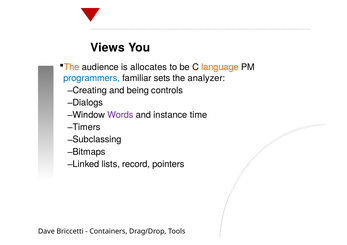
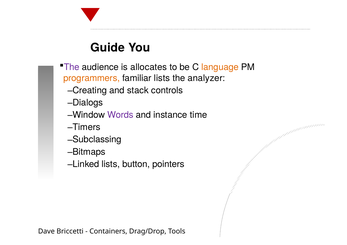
Views: Views -> Guide (108, 48)
The colour: orange -> purple (72, 67)
programmers colour: blue -> orange (92, 78)
familiar sets: sets -> lists (162, 78)
being: being -> stack (138, 90)
record: record -> button (136, 164)
